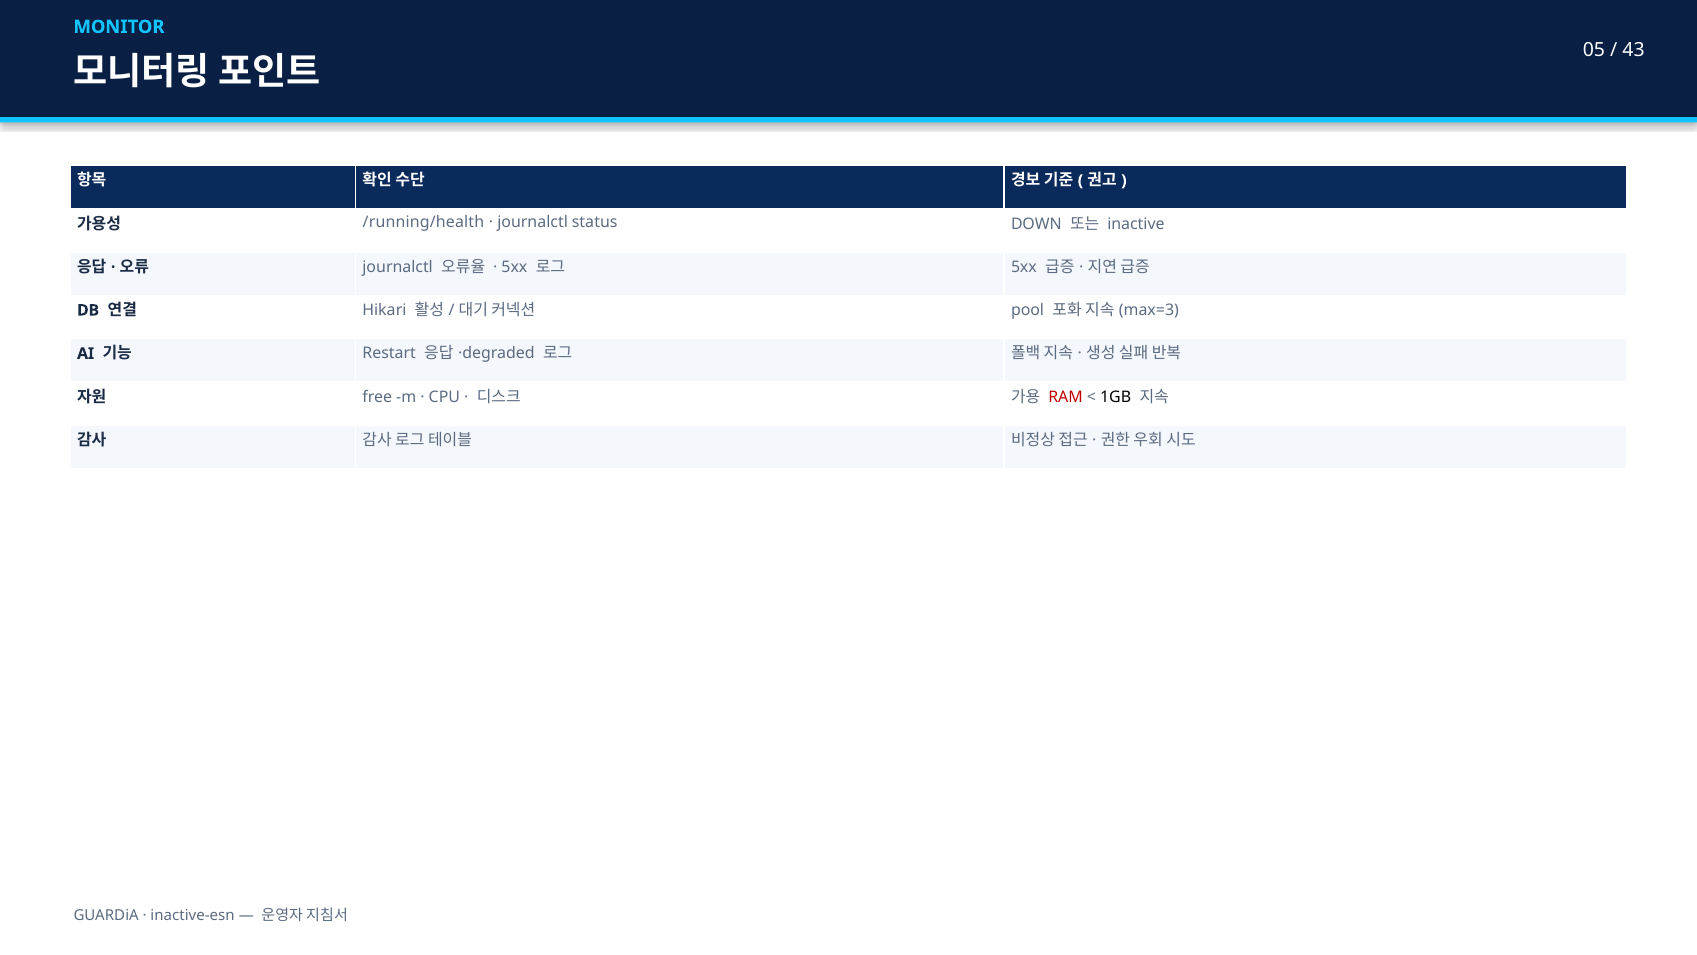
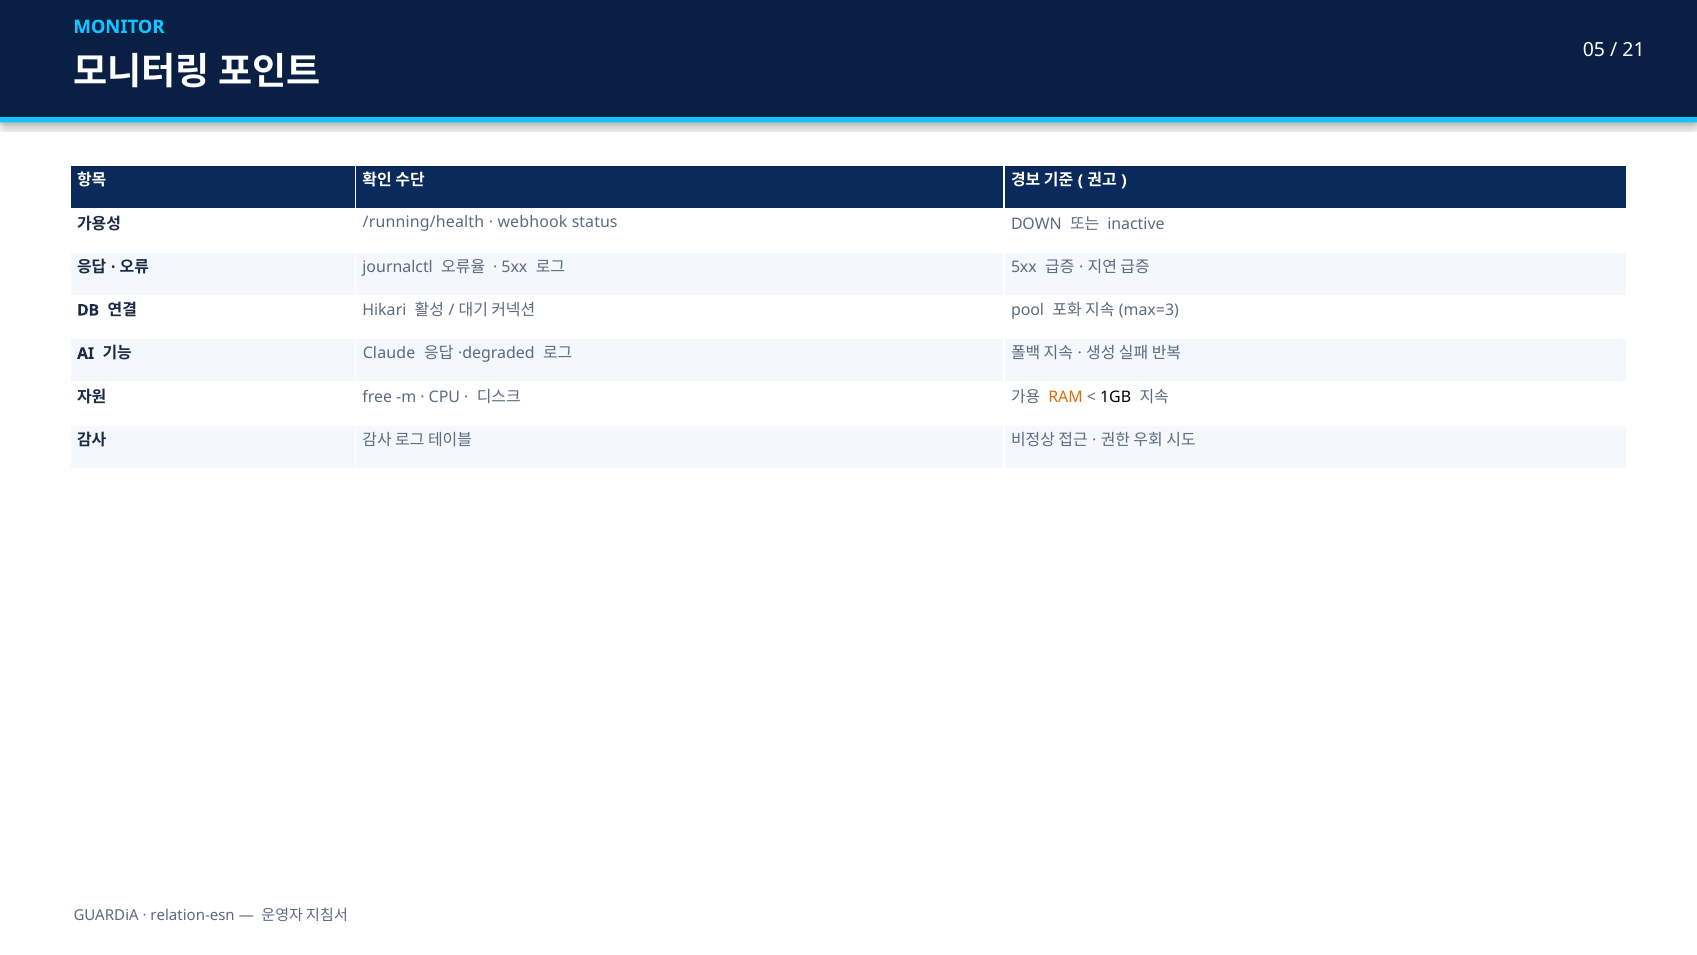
43: 43 -> 21 (1634, 50)
journalctl: journalctl -> webhook (533, 222)
Restart: Restart -> Claude (389, 353)
RAM colour: red -> orange (1066, 397)
inactive-esn: inactive-esn -> relation-esn (193, 915)
